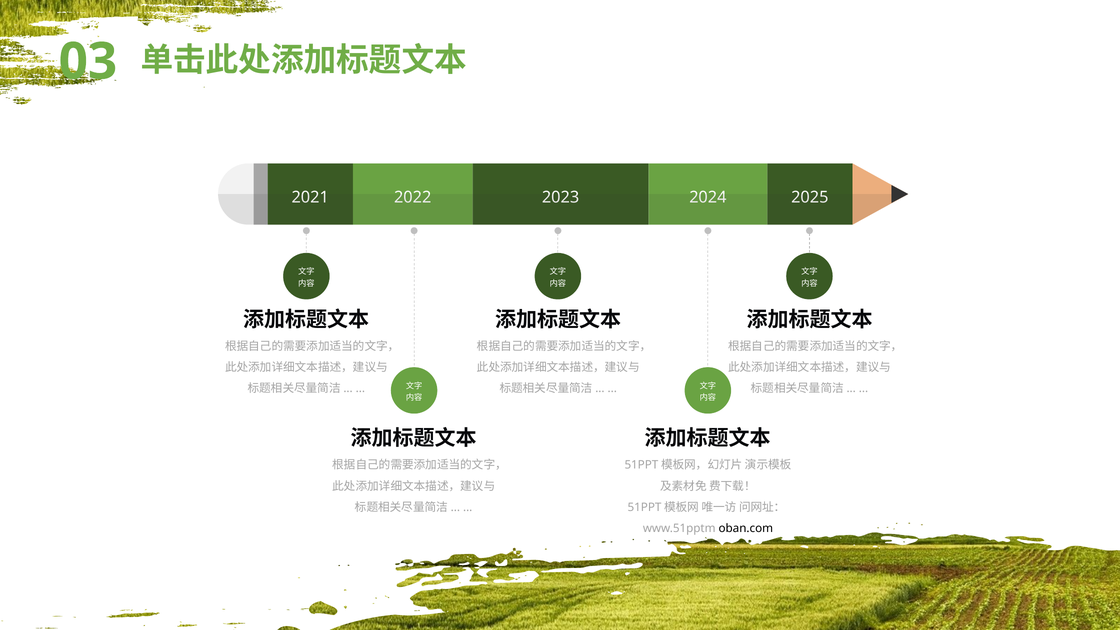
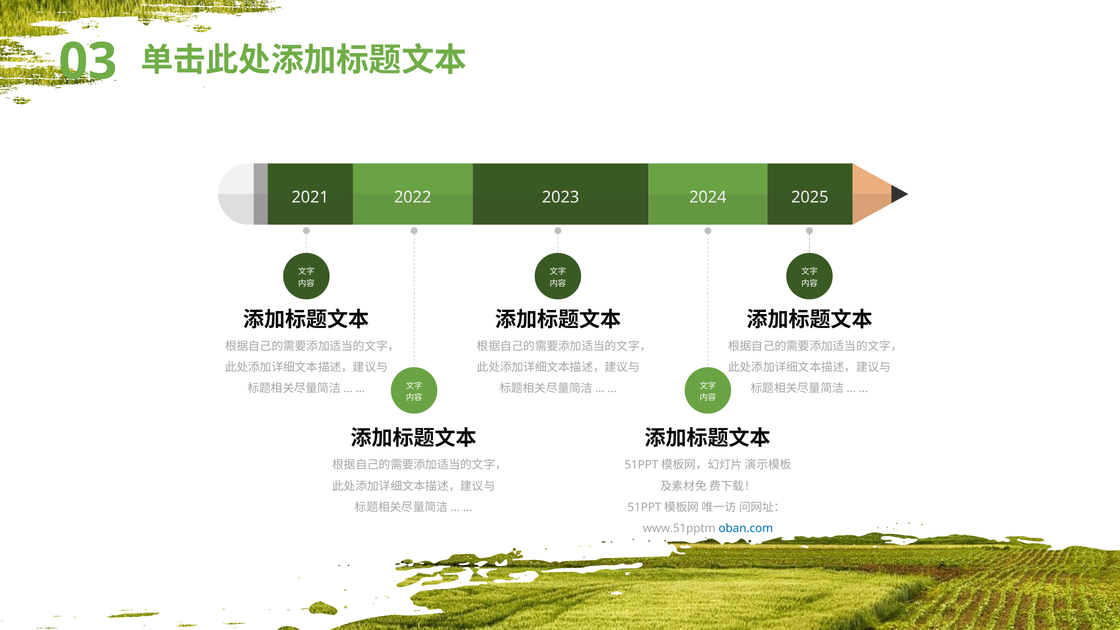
oban.com colour: black -> blue (746, 528)
